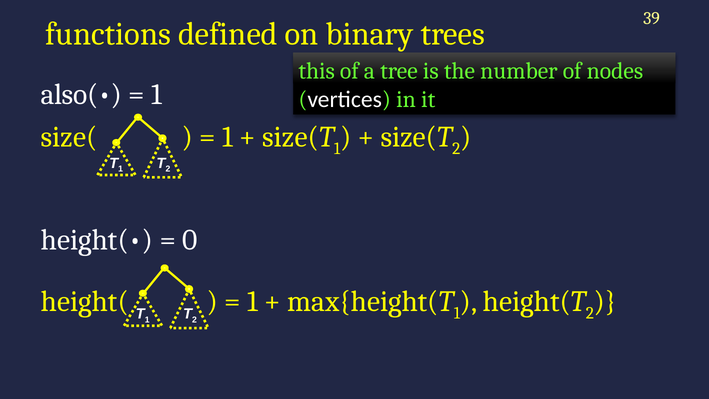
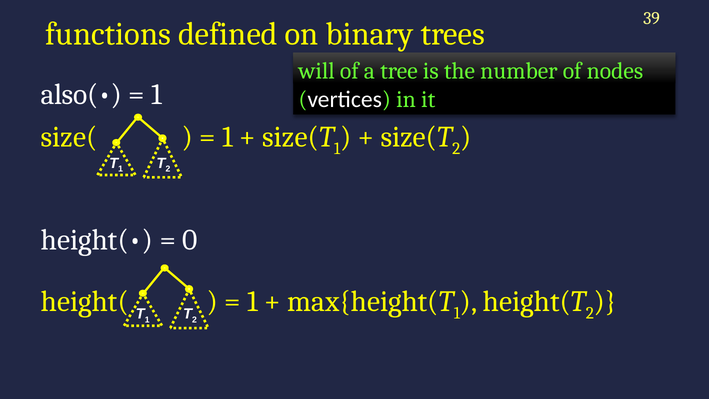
this: this -> will (317, 71)
